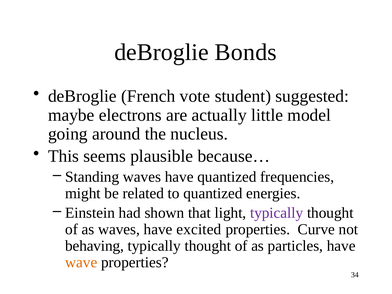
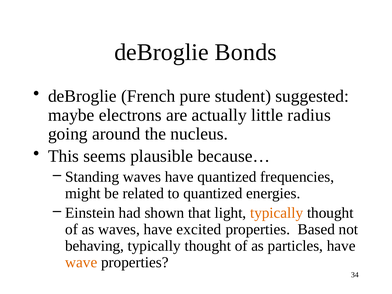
vote: vote -> pure (195, 96)
model: model -> radius (309, 115)
typically colour: purple -> orange (277, 213)
Curve: Curve -> Based (316, 229)
